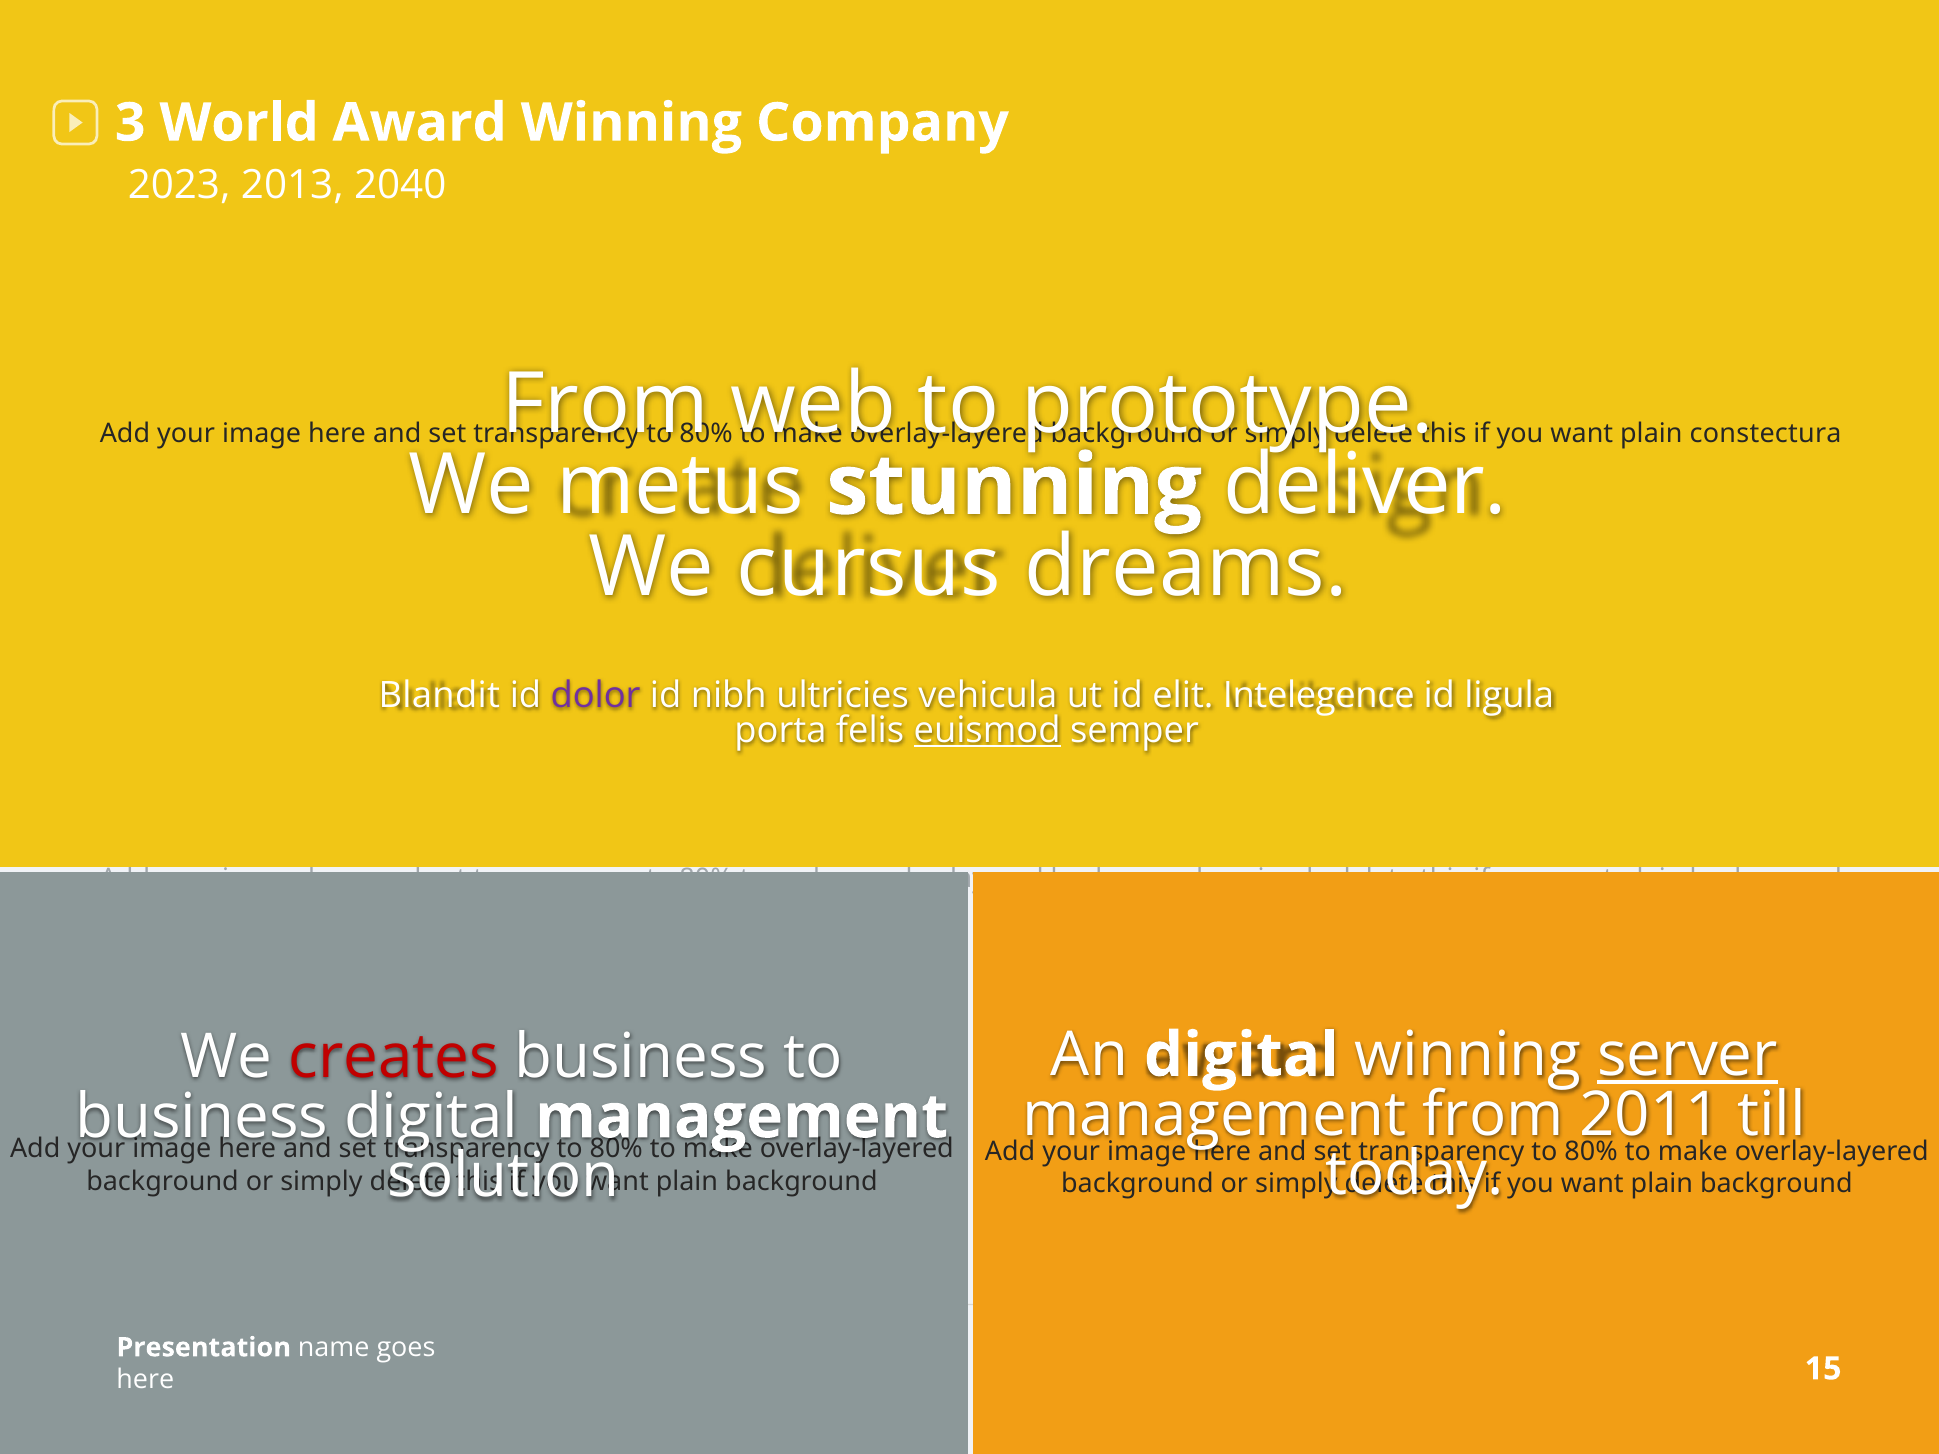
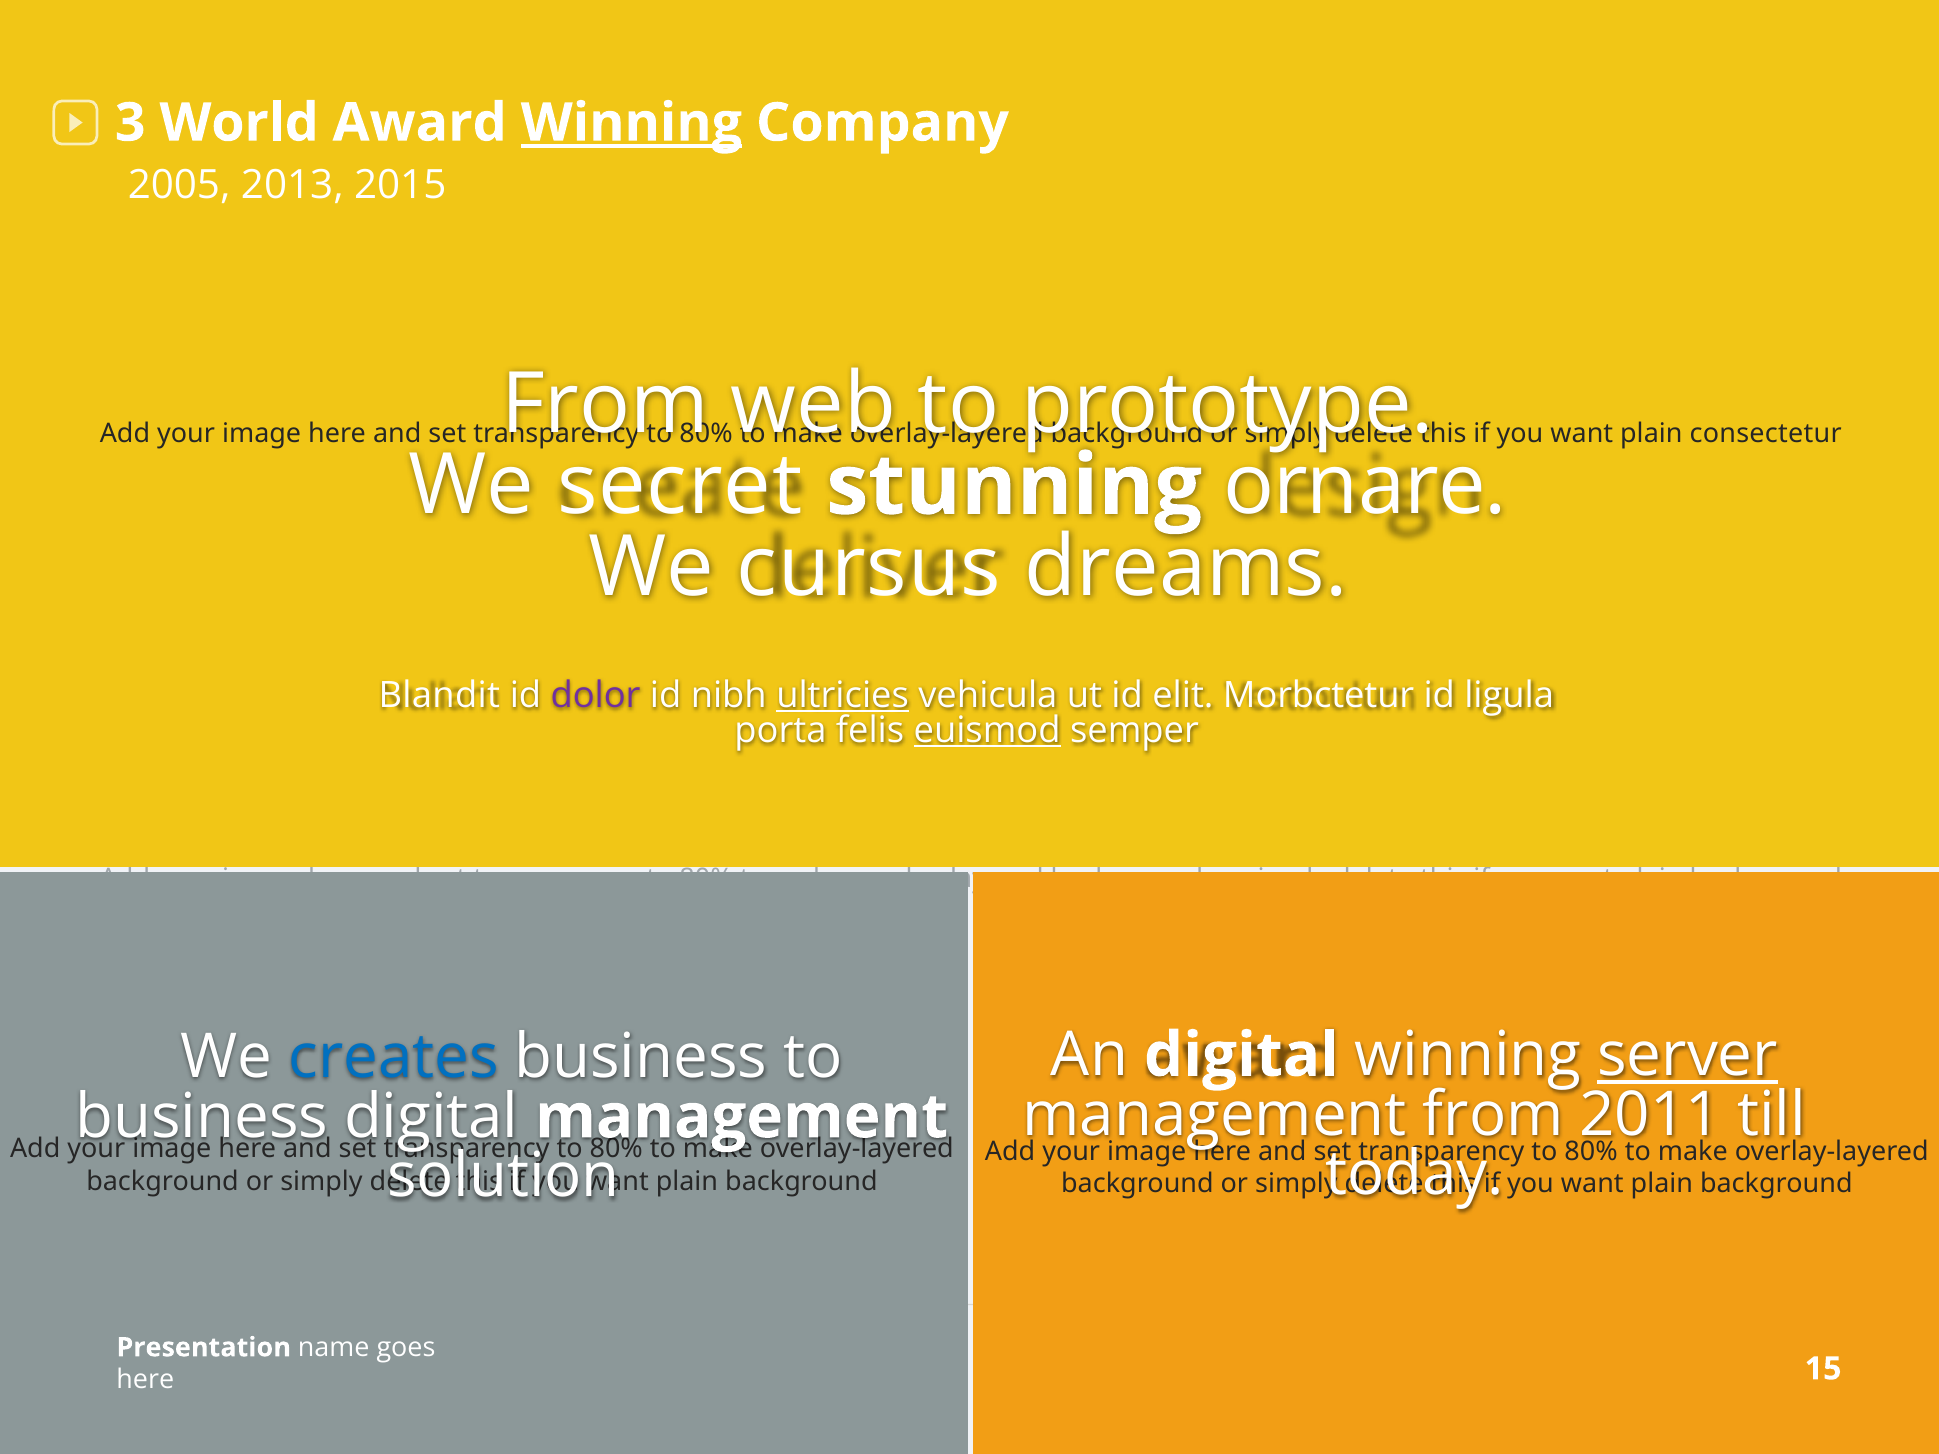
Winning underline: none -> present (631, 123)
2023: 2023 -> 2005 (179, 185)
2040: 2040 -> 2015 (400, 185)
constectura: constectura -> consectetur (1766, 434)
metus: metus -> secret (680, 486)
deliver: deliver -> ornare (1365, 486)
ultricies underline: none -> present (843, 695)
Intelegence: Intelegence -> Morbctetur (1319, 695)
creates colour: red -> blue (394, 1058)
